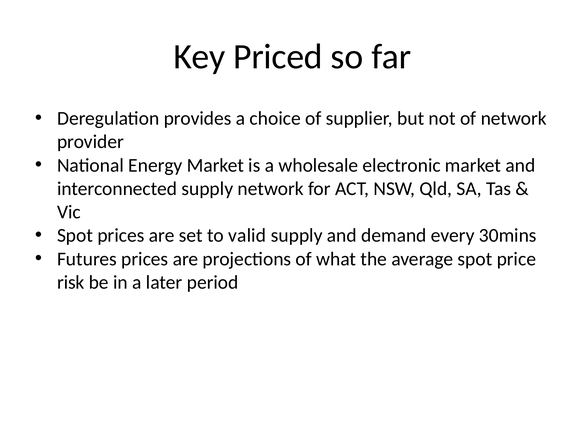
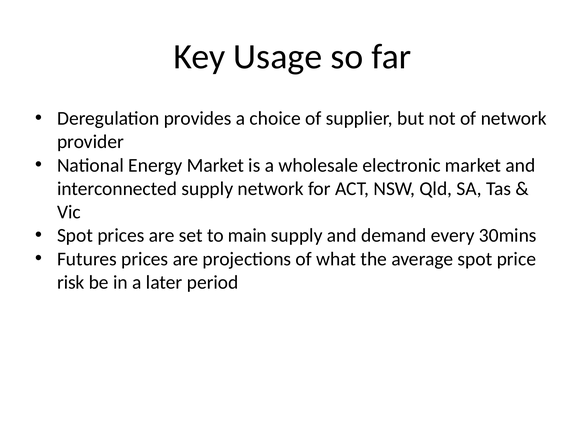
Priced: Priced -> Usage (278, 57)
valid: valid -> main (247, 235)
